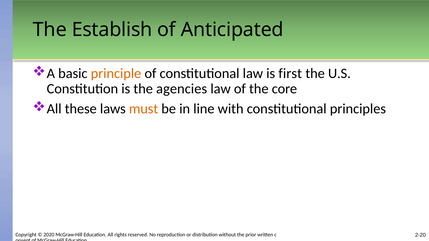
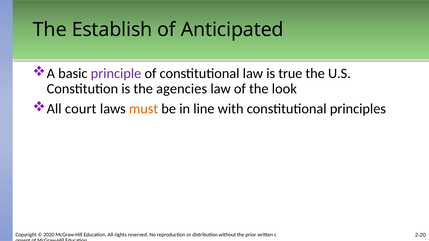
principle colour: orange -> purple (116, 73)
first: first -> true (290, 73)
core: core -> look (284, 89)
these: these -> court (81, 109)
